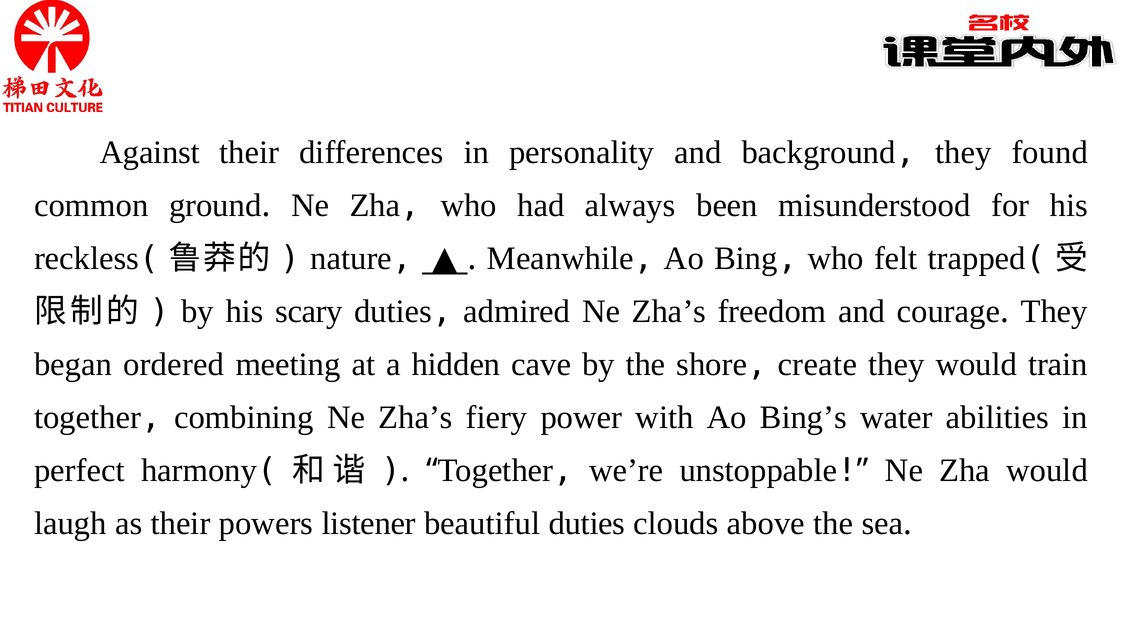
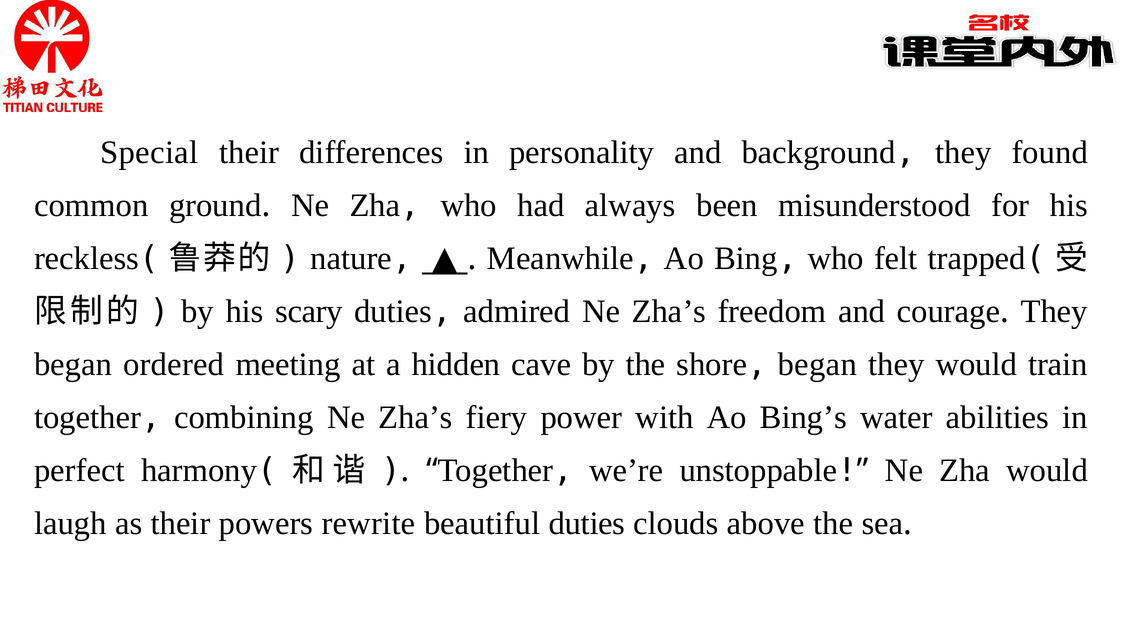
Against: Against -> Special (149, 152)
shore create: create -> began (817, 365)
listener: listener -> rewrite (368, 524)
